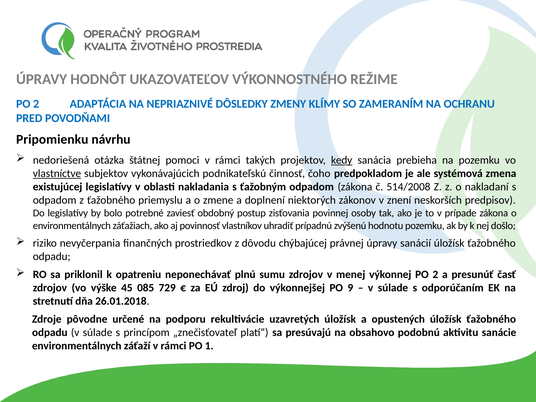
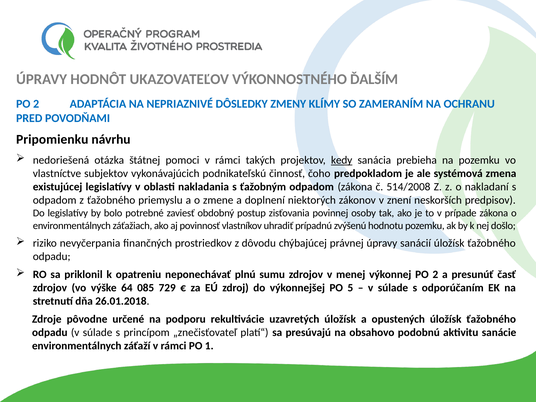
REŽIME: REŽIME -> ĎALŠÍM (374, 79)
vlastníctve underline: present -> none (57, 173)
45: 45 -> 64 (127, 288)
9: 9 -> 5 (350, 288)
